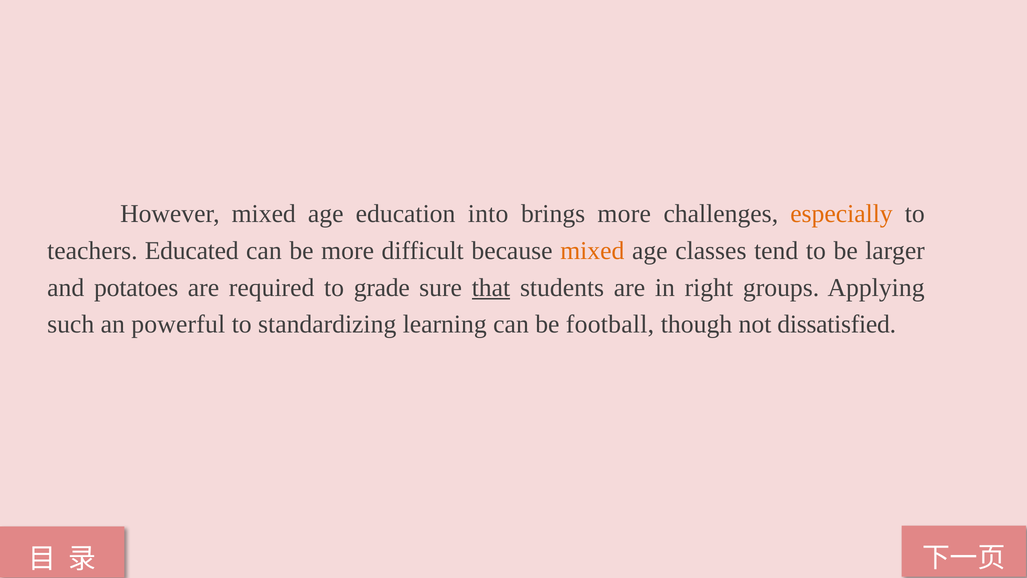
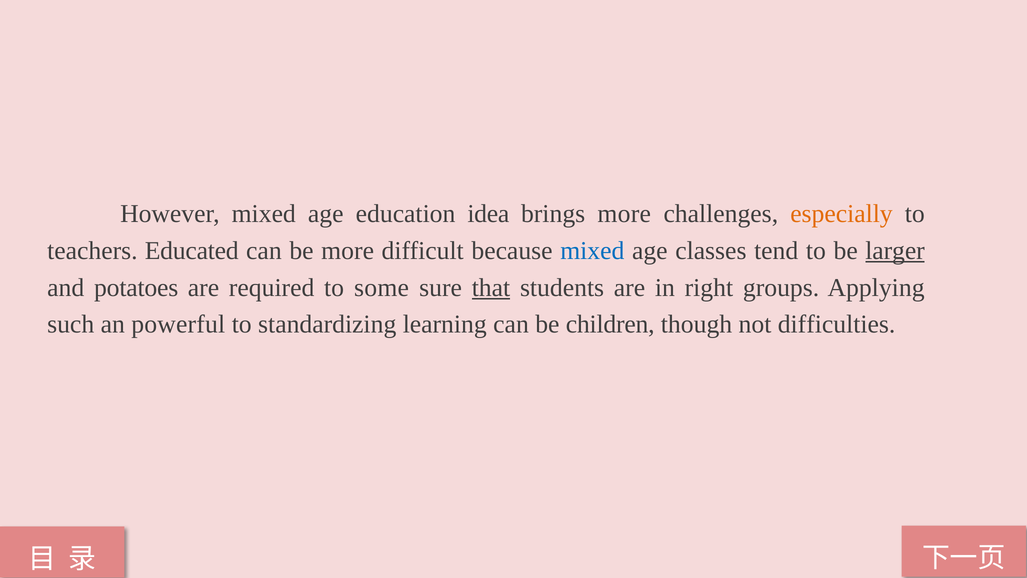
into: into -> idea (488, 213)
mixed colour: orange -> blue (592, 250)
larger underline: none -> present (895, 250)
grade: grade -> some (382, 287)
football: football -> children (610, 324)
dissatisfied: dissatisfied -> difficulties (837, 324)
